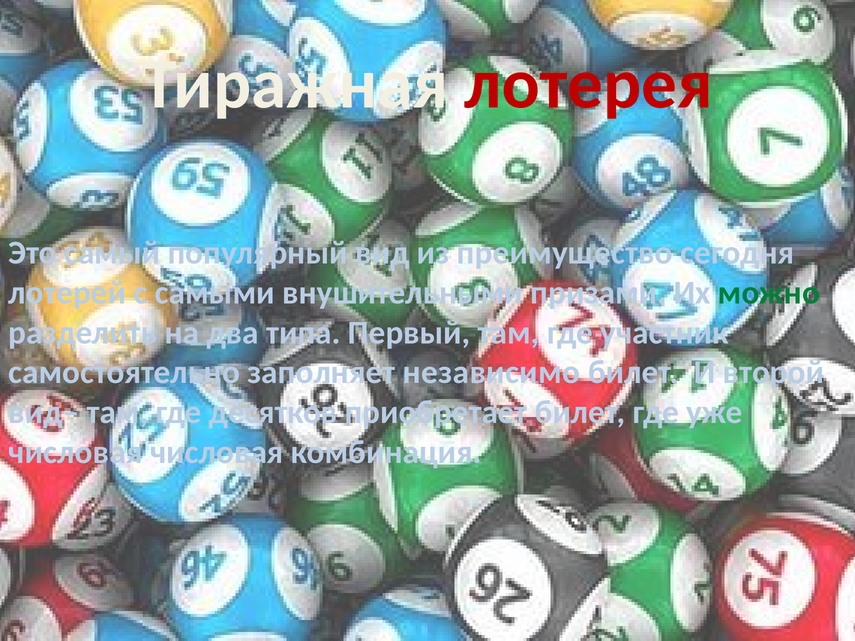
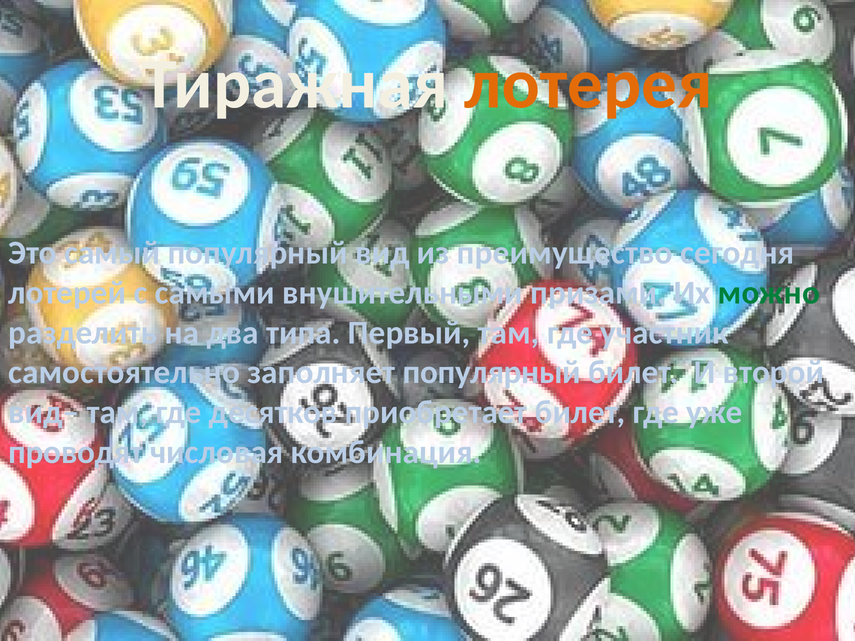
лотерея colour: red -> orange (588, 84)
заполняет независимо: независимо -> популярный (492, 373)
числовая: числовая -> проводят (76, 452)
